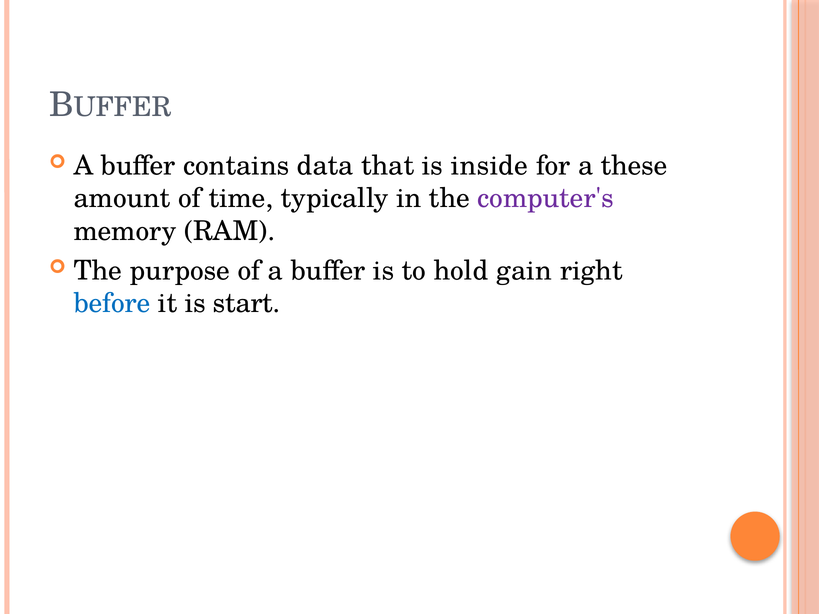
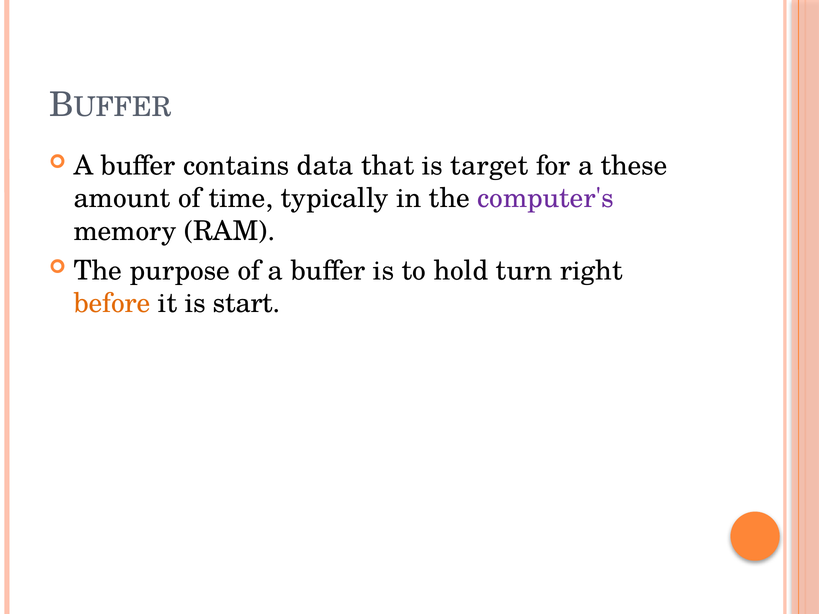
inside: inside -> target (489, 166)
gain: gain -> turn (524, 271)
before colour: blue -> orange (112, 304)
